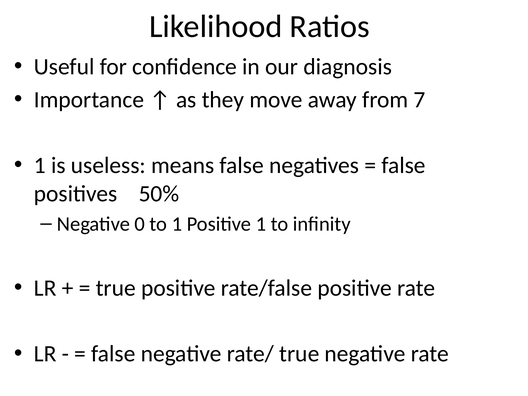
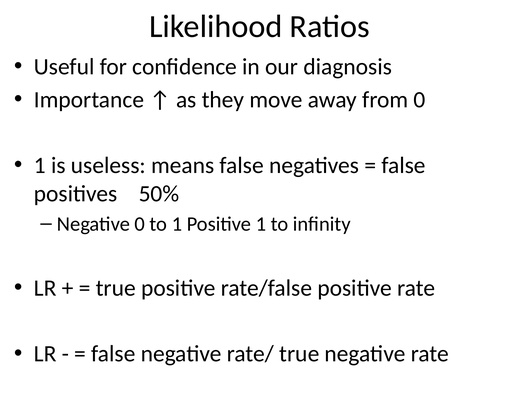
from 7: 7 -> 0 (420, 100)
